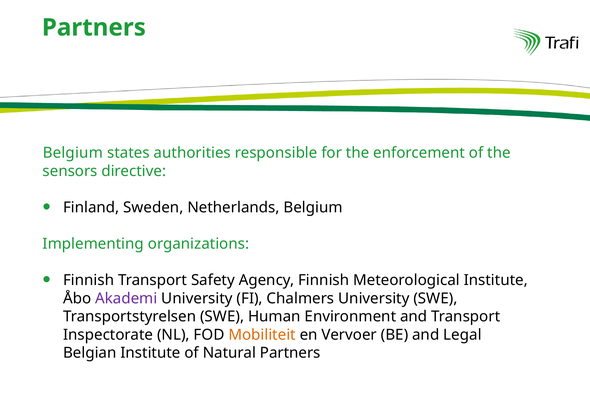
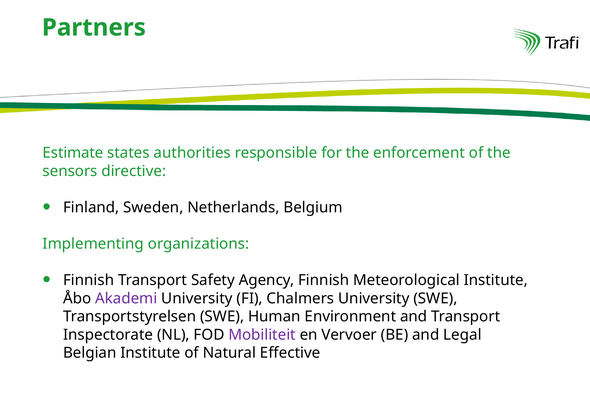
Belgium: Belgium -> Estimate (73, 153)
Mobiliteit colour: orange -> purple (262, 334)
Natural Partners: Partners -> Effective (290, 353)
